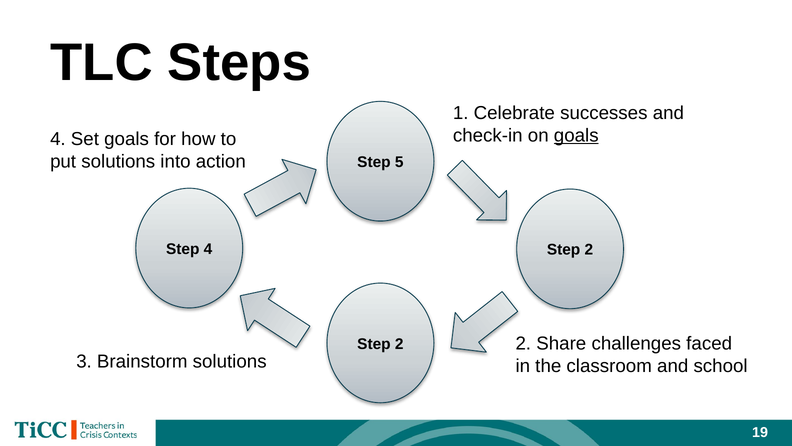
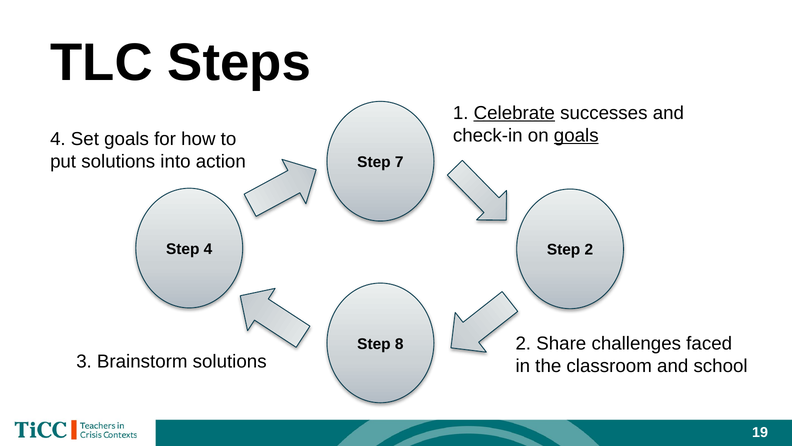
Celebrate underline: none -> present (514, 113)
5: 5 -> 7 (399, 162)
2: 2 -> 8 (399, 344)
